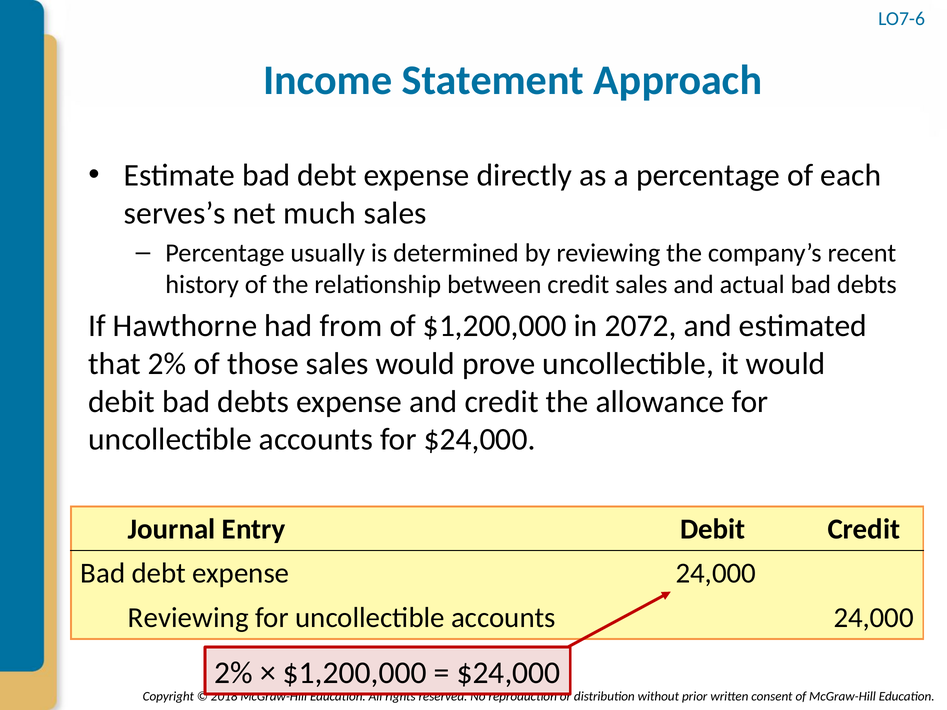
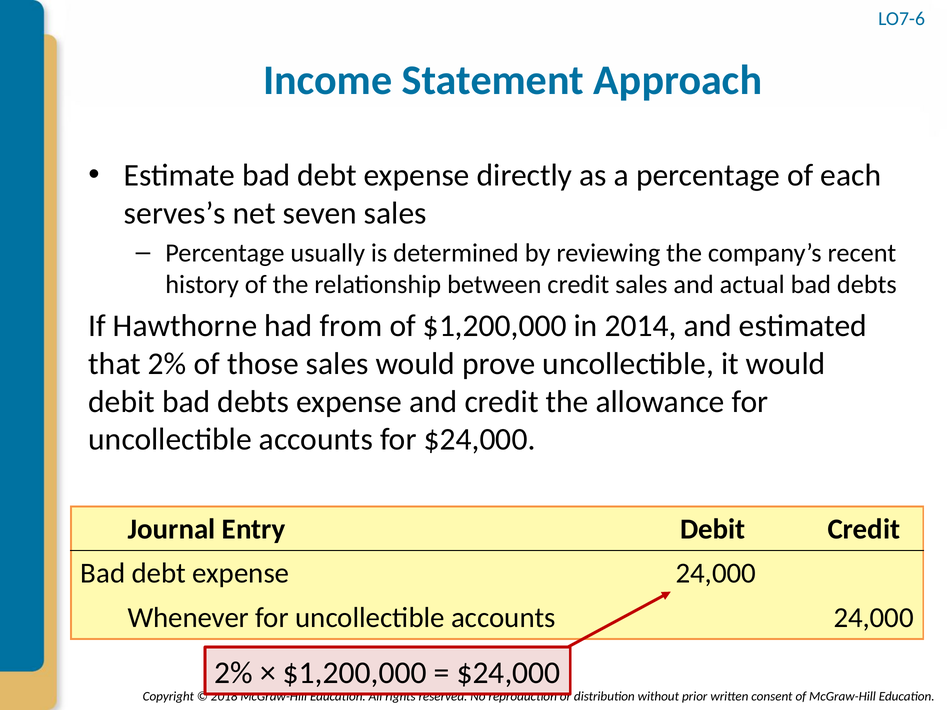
much: much -> seven (320, 213)
2072: 2072 -> 2014 (641, 326)
Reviewing: Reviewing -> Whenever (188, 618)
